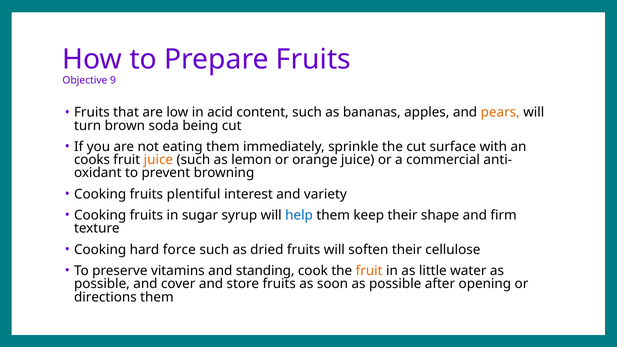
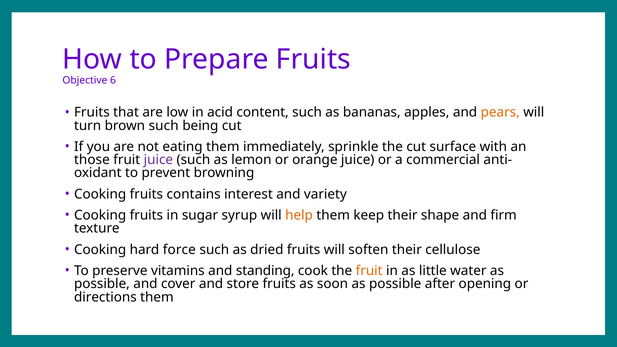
9: 9 -> 6 (113, 80)
brown soda: soda -> such (164, 126)
cooks: cooks -> those (92, 160)
juice colour: orange -> purple (158, 160)
plentiful: plentiful -> contains (194, 194)
help colour: blue -> orange (299, 215)
